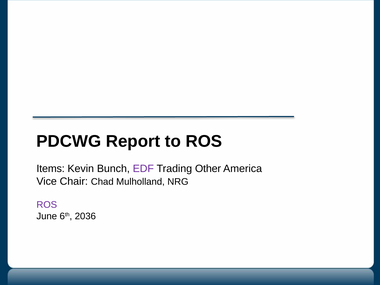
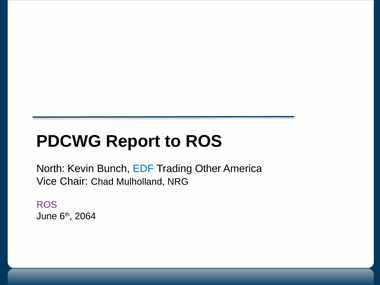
Items: Items -> North (51, 169)
EDF colour: purple -> blue (143, 169)
2036: 2036 -> 2064 (85, 216)
